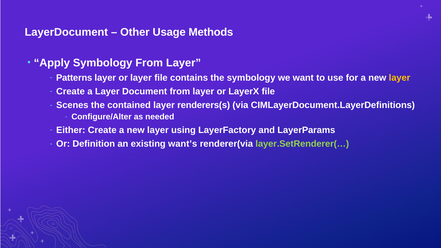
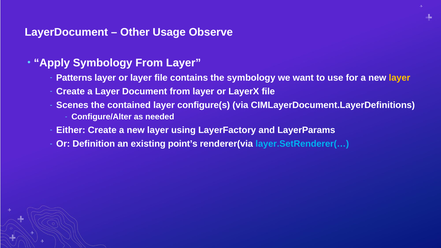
Methods: Methods -> Observe (211, 32)
renderers(s: renderers(s -> configure(s (204, 105)
want’s: want’s -> point’s (183, 144)
layer.SetRenderer(… colour: light green -> light blue (302, 144)
